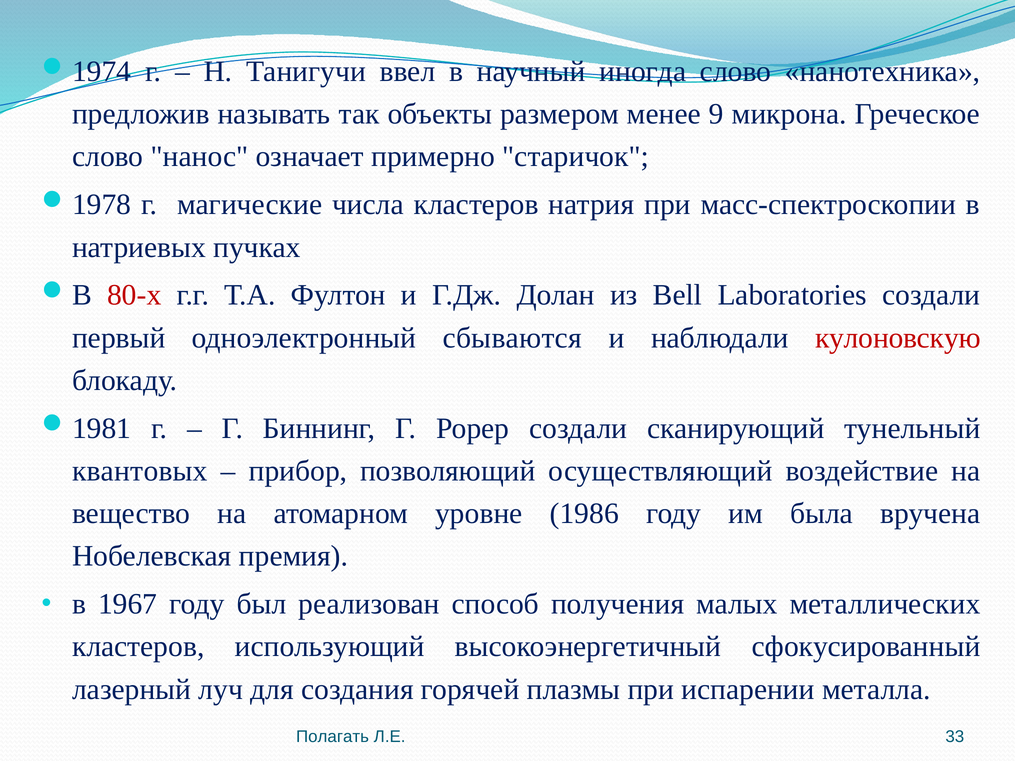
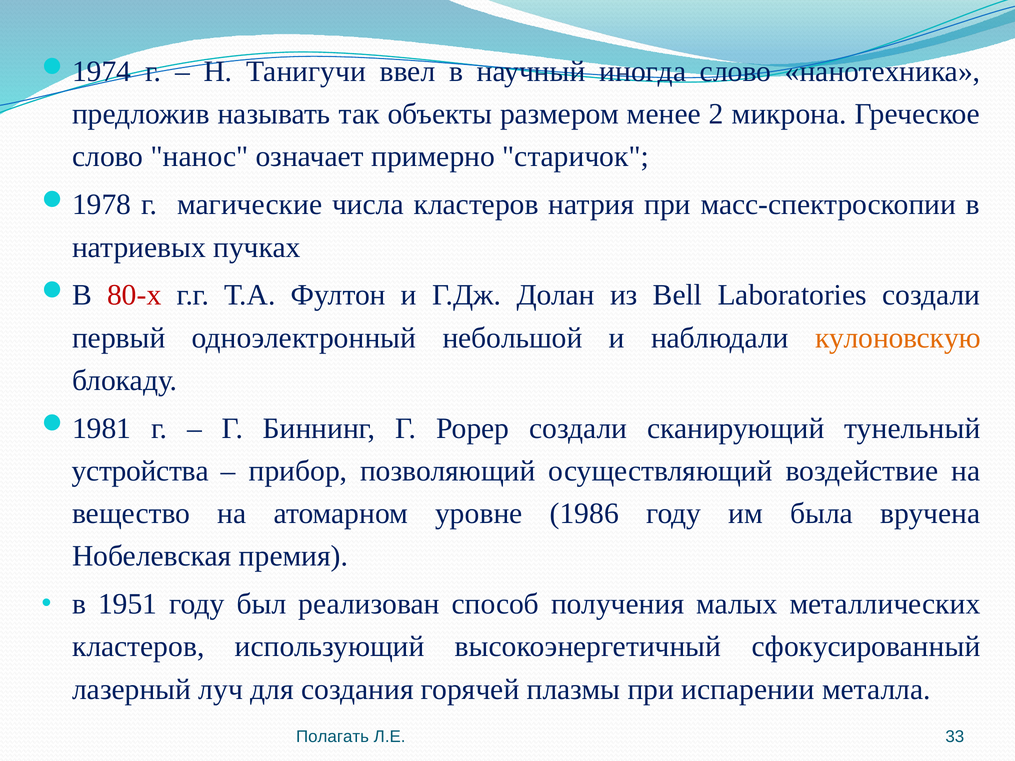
9: 9 -> 2 (716, 114)
сбываются: сбываются -> небольшой (512, 338)
кулоновскую colour: red -> orange (898, 338)
квантовых: квантовых -> устройства (140, 471)
1967: 1967 -> 1951 (128, 604)
